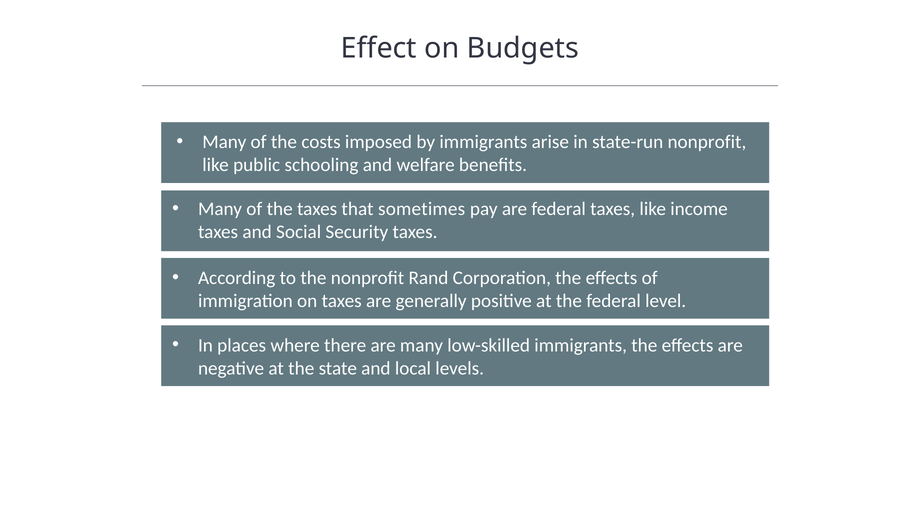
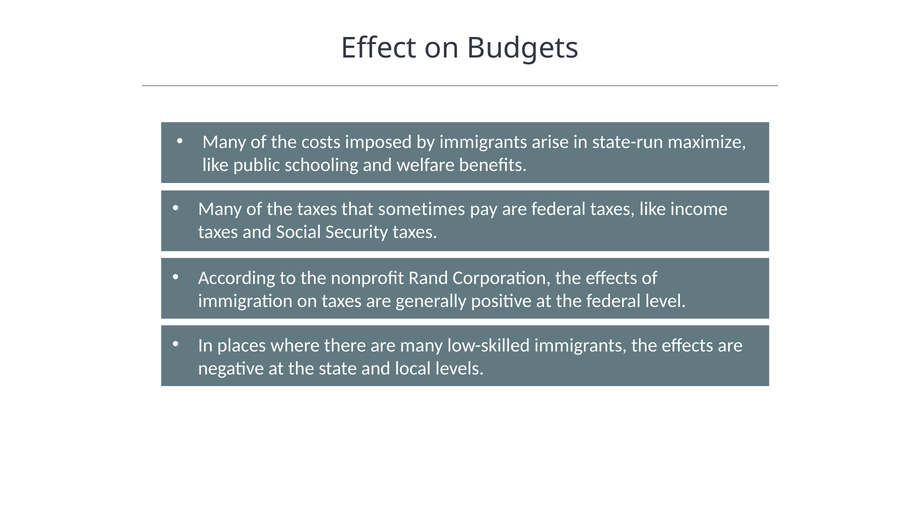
state-run nonprofit: nonprofit -> maximize (707, 142)
